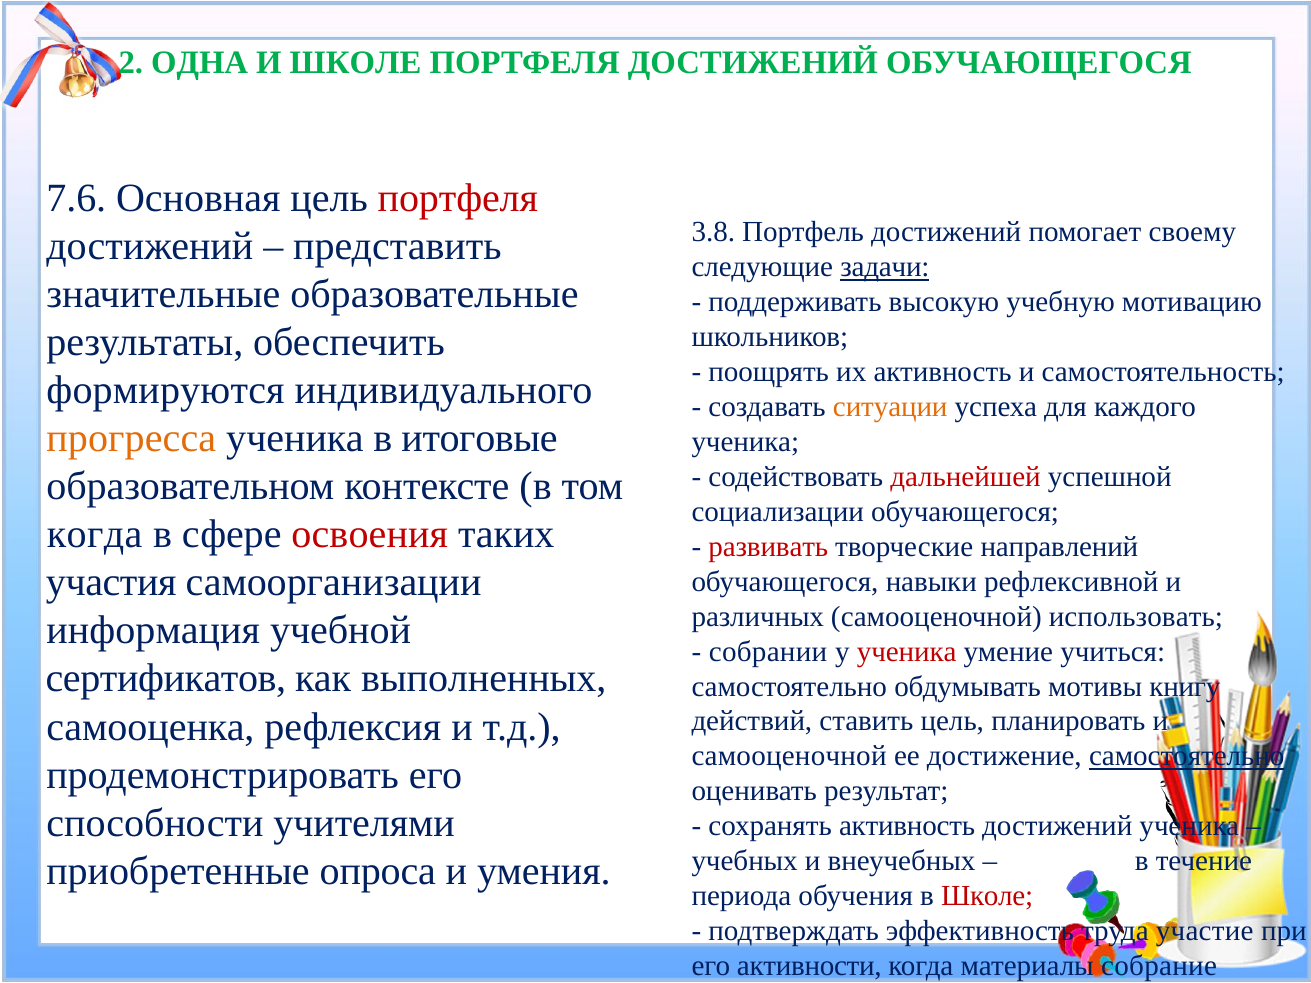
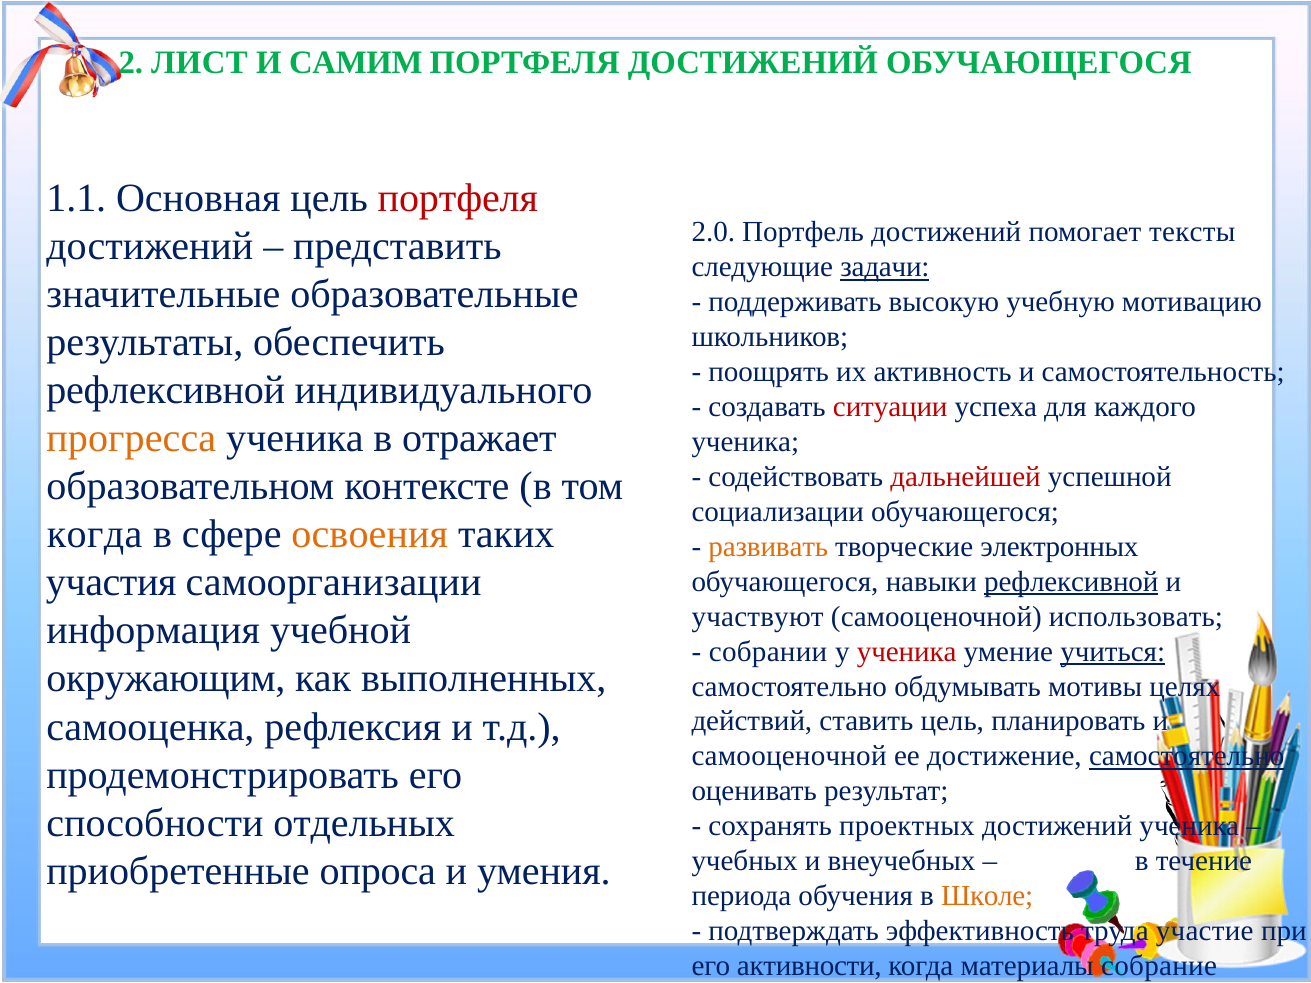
ОДНА: ОДНА -> ЛИСТ (199, 62)
И ШКОЛЕ: ШКОЛЕ -> САМИМ (356, 62)
7.6: 7.6 -> 1.1 (76, 198)
3.8: 3.8 -> 2.0 (713, 232)
своему: своему -> тексты (1192, 232)
формируются: формируются -> рефлексивной (166, 391)
ситуации colour: orange -> red (890, 407)
итоговые: итоговые -> отражает (479, 439)
освоения colour: red -> orange (370, 535)
развивать colour: red -> orange (768, 547)
направлений: направлений -> электронных (1059, 547)
рефлексивной underline: none -> present (1071, 582)
различных: различных -> участвуют (758, 617)
учиться underline: none -> present (1113, 652)
сертификатов: сертификатов -> окружающим (166, 679)
книгу: книгу -> целях (1185, 687)
учителями: учителями -> отдельных (364, 823)
сохранять активность: активность -> проектных (907, 826)
Школе colour: red -> orange (987, 896)
